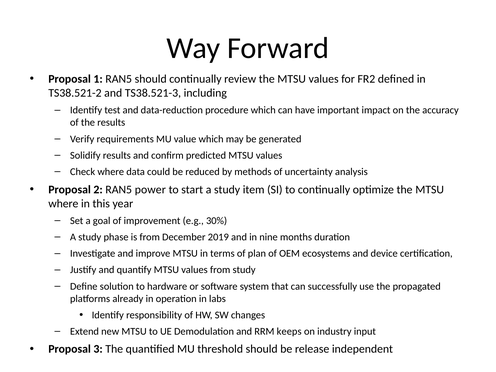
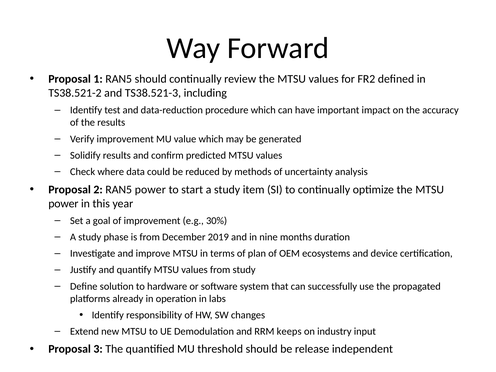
Verify requirements: requirements -> improvement (125, 139)
where: where -> power (63, 204)
